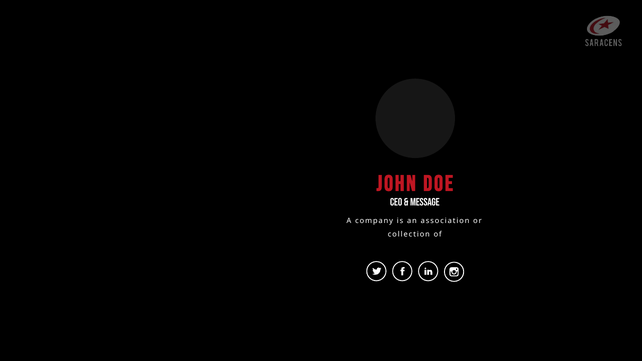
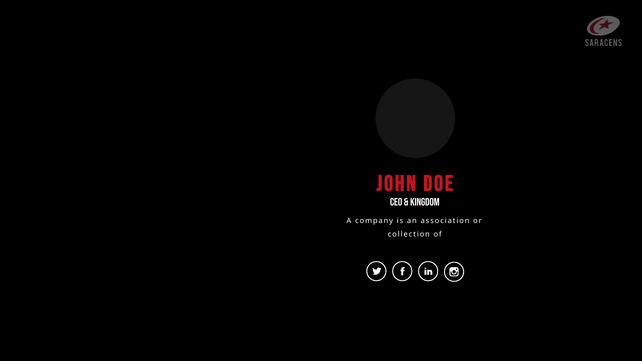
MESSAGE: MESSAGE -> KINGDOM (425, 202)
